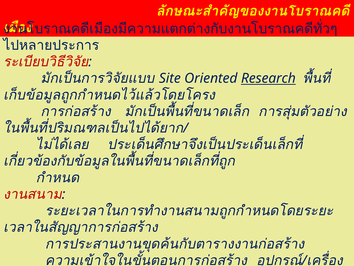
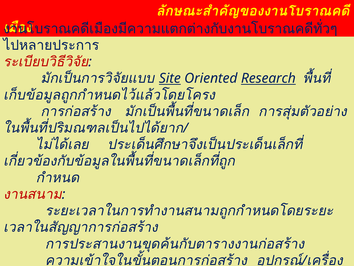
Site underline: none -> present (170, 78)
